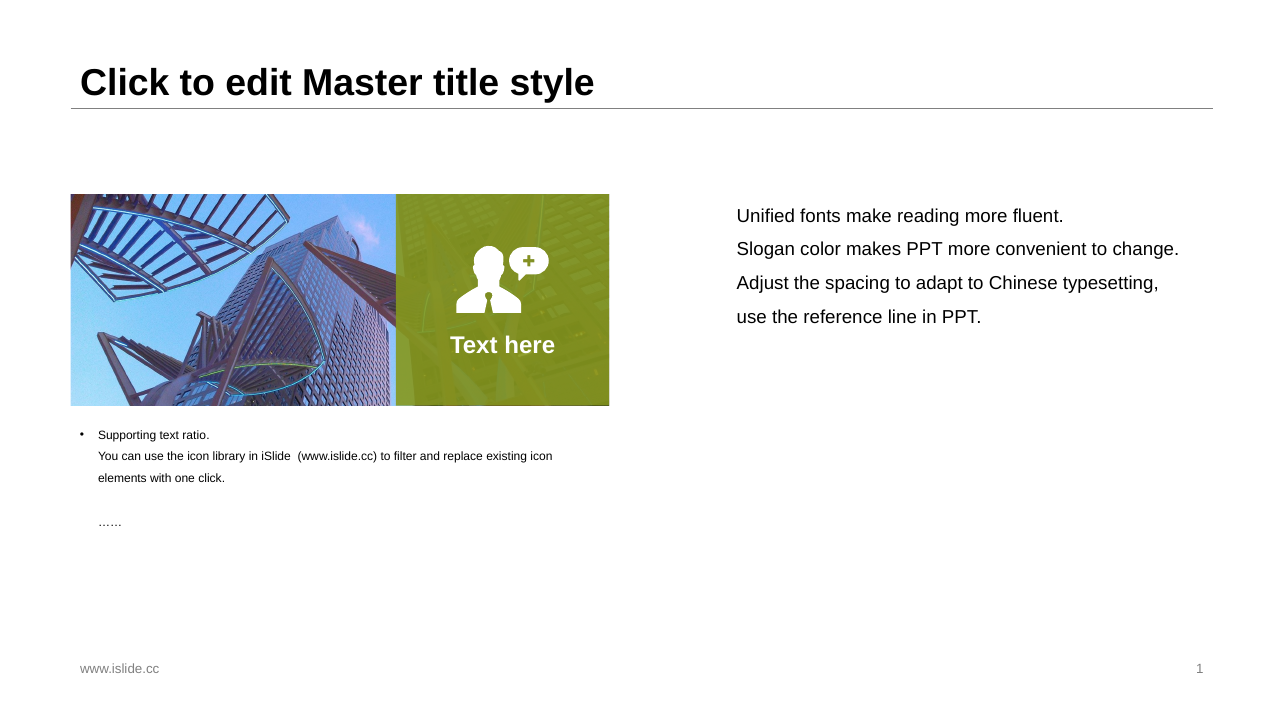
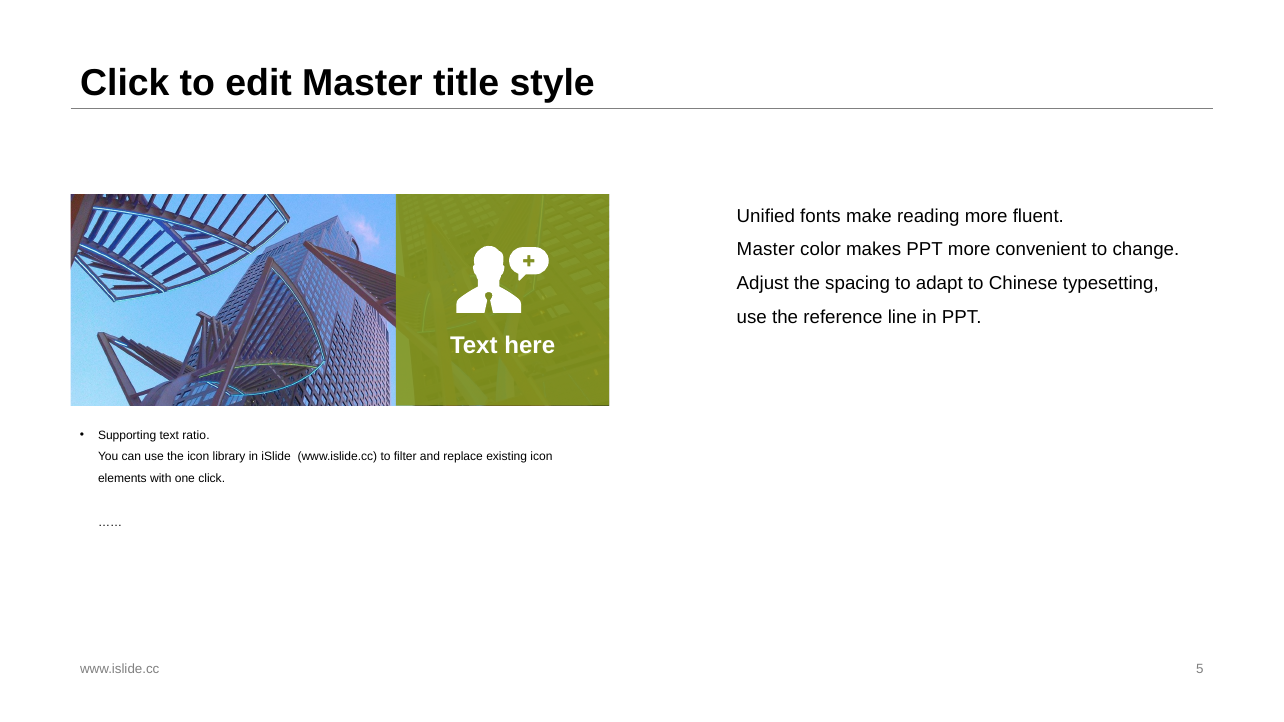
Slogan: Slogan -> Master (766, 250)
1: 1 -> 5 (1200, 669)
